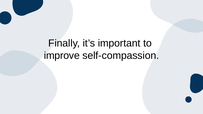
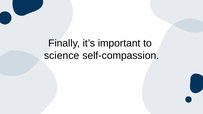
improve: improve -> science (62, 56)
